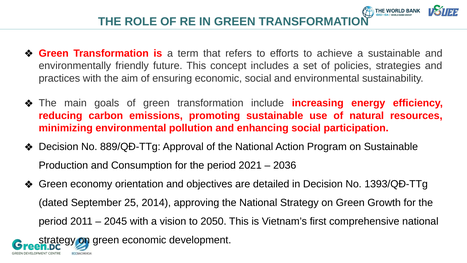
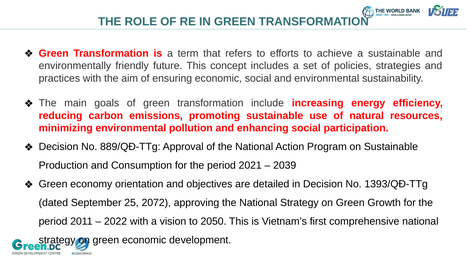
2036: 2036 -> 2039 (285, 165)
2014: 2014 -> 2072 (156, 203)
2045: 2045 -> 2022 (116, 221)
